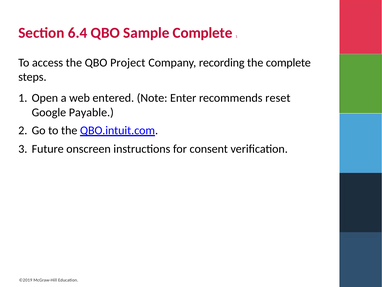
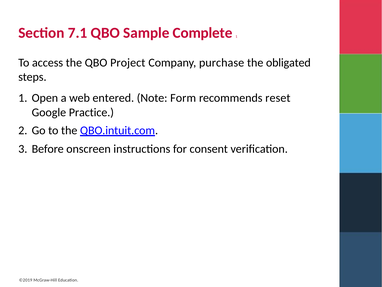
6.4: 6.4 -> 7.1 (78, 33)
recording: recording -> purchase (222, 62)
the complete: complete -> obligated (288, 62)
Enter: Enter -> Form (183, 98)
Payable: Payable -> Practice (91, 112)
Future: Future -> Before (48, 149)
